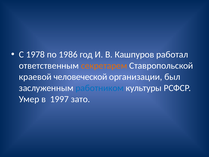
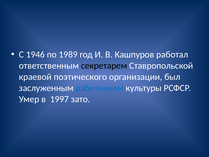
1978: 1978 -> 1946 (35, 54)
1986: 1986 -> 1989 (68, 54)
секретарем colour: orange -> black (104, 66)
человеческой: человеческой -> поэтического (80, 77)
